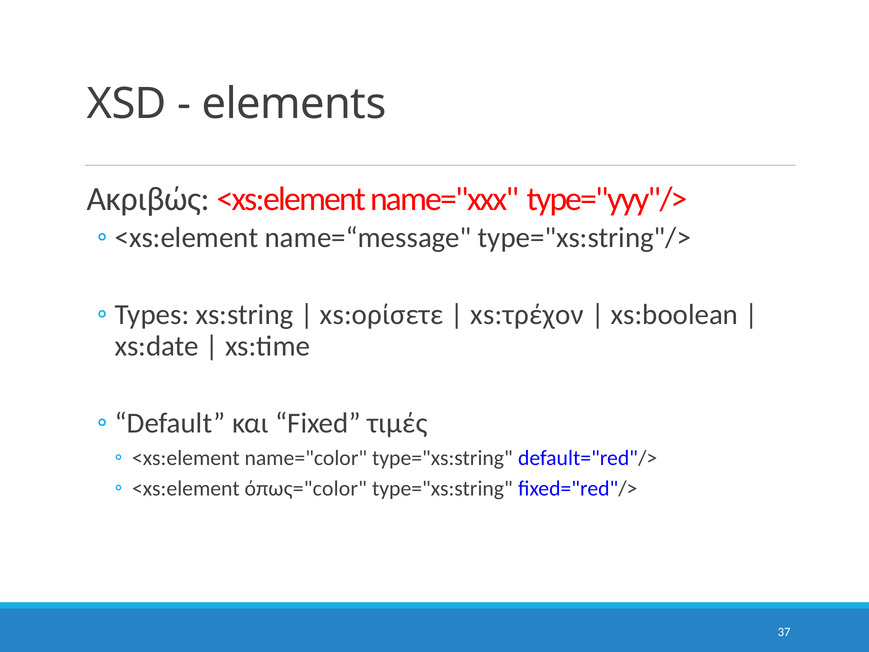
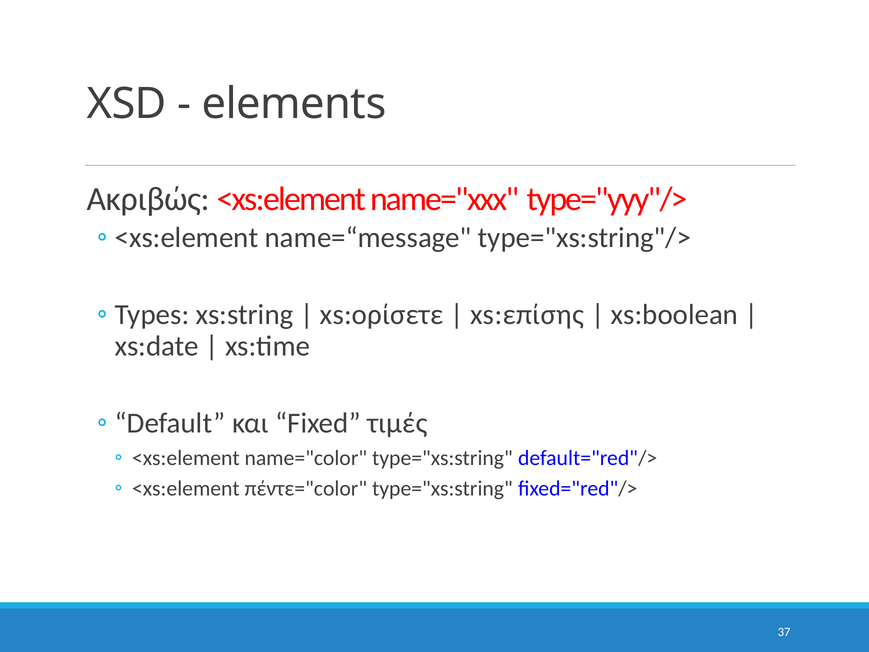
xs:τρέχον: xs:τρέχον -> xs:επίσης (527, 315)
όπως="color: όπως="color -> πέντε="color (306, 488)
